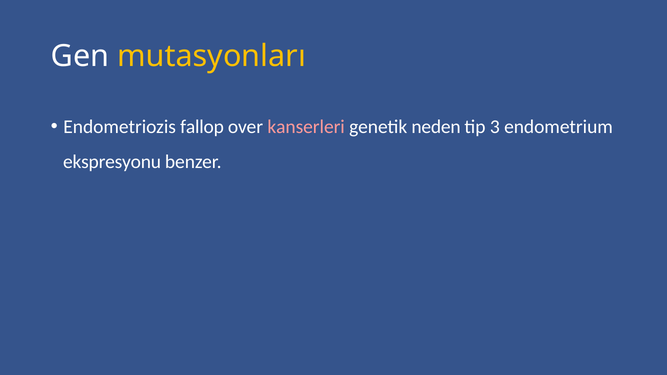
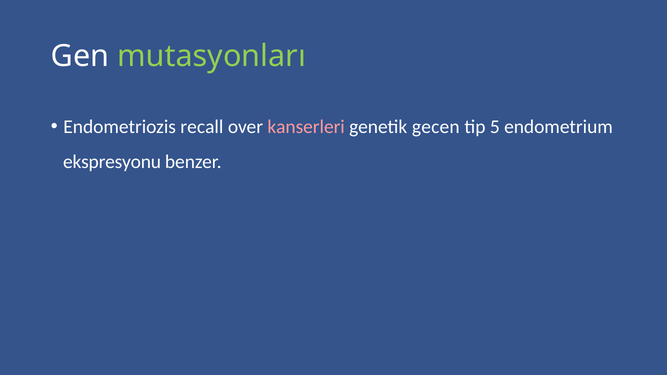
mutasyonları colour: yellow -> light green (212, 56)
fallop: fallop -> recall (202, 127)
neden: neden -> gecen (436, 127)
3: 3 -> 5 (495, 127)
